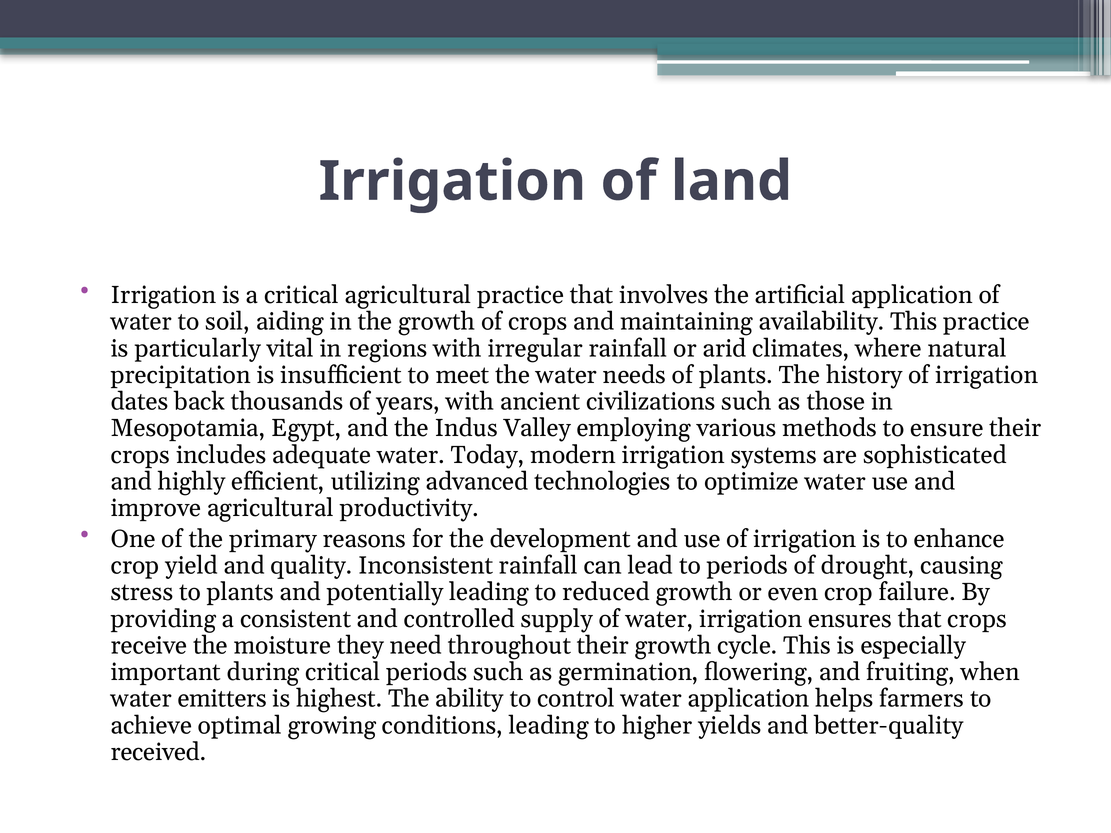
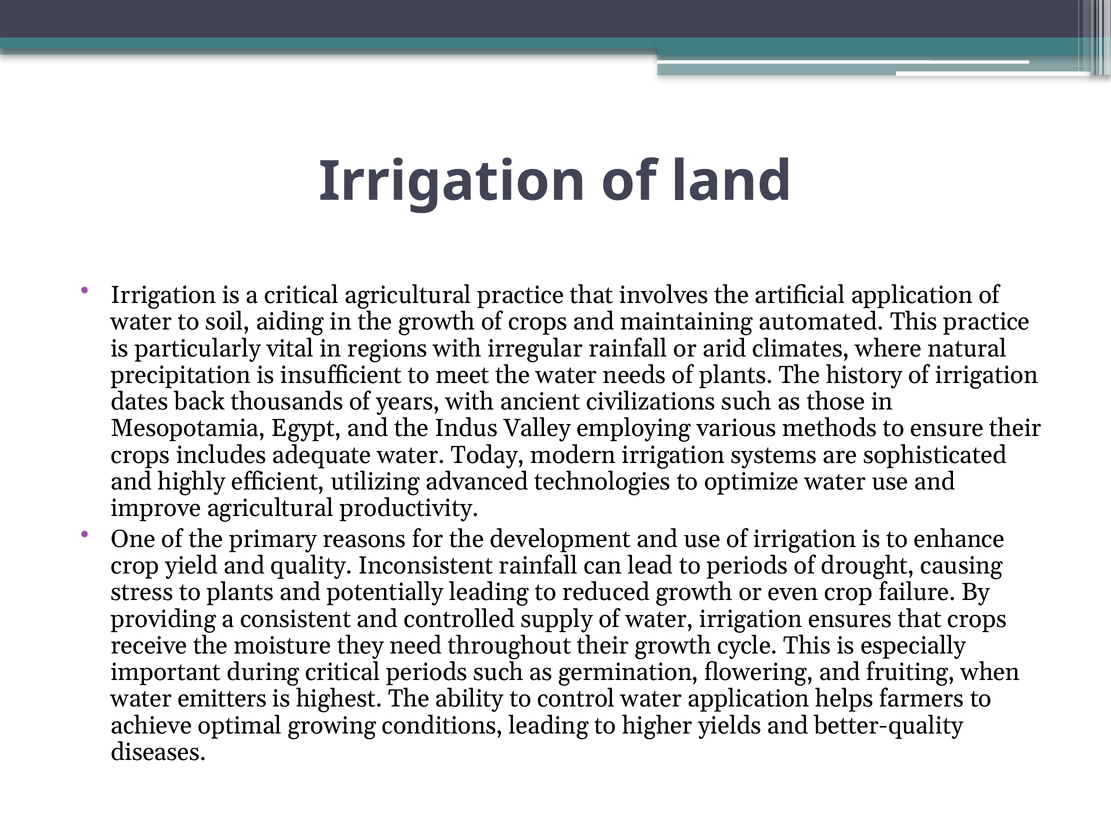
availability: availability -> automated (821, 322)
received: received -> diseases (159, 752)
